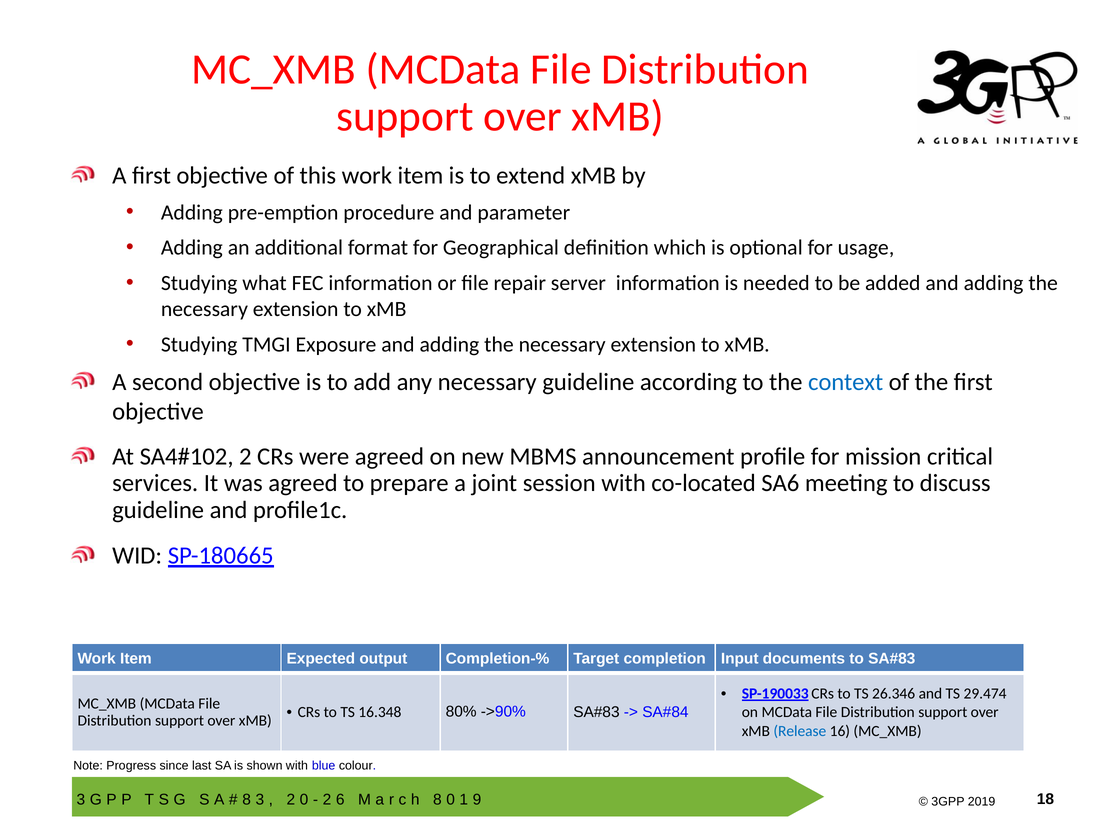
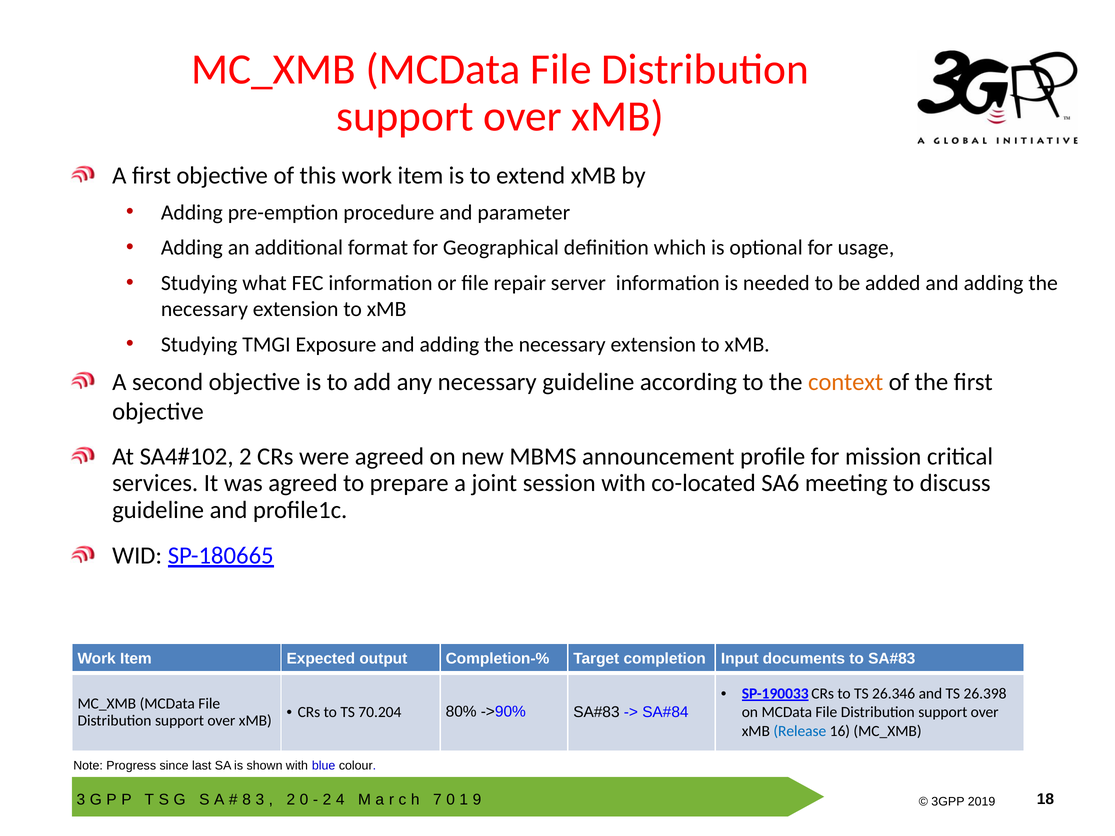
context colour: blue -> orange (846, 382)
29.474: 29.474 -> 26.398 (985, 694)
16.348: 16.348 -> 70.204 (380, 713)
6: 6 -> 4 (340, 800)
8: 8 -> 7 (437, 800)
